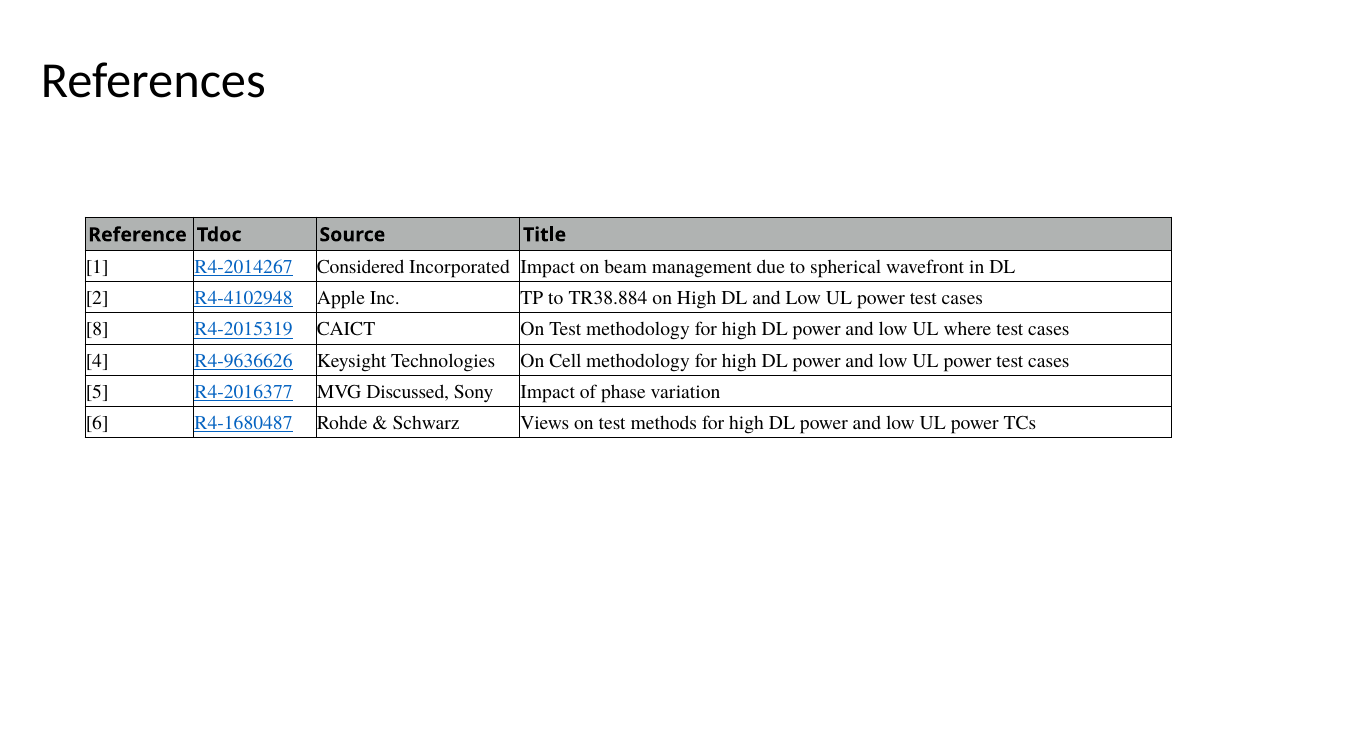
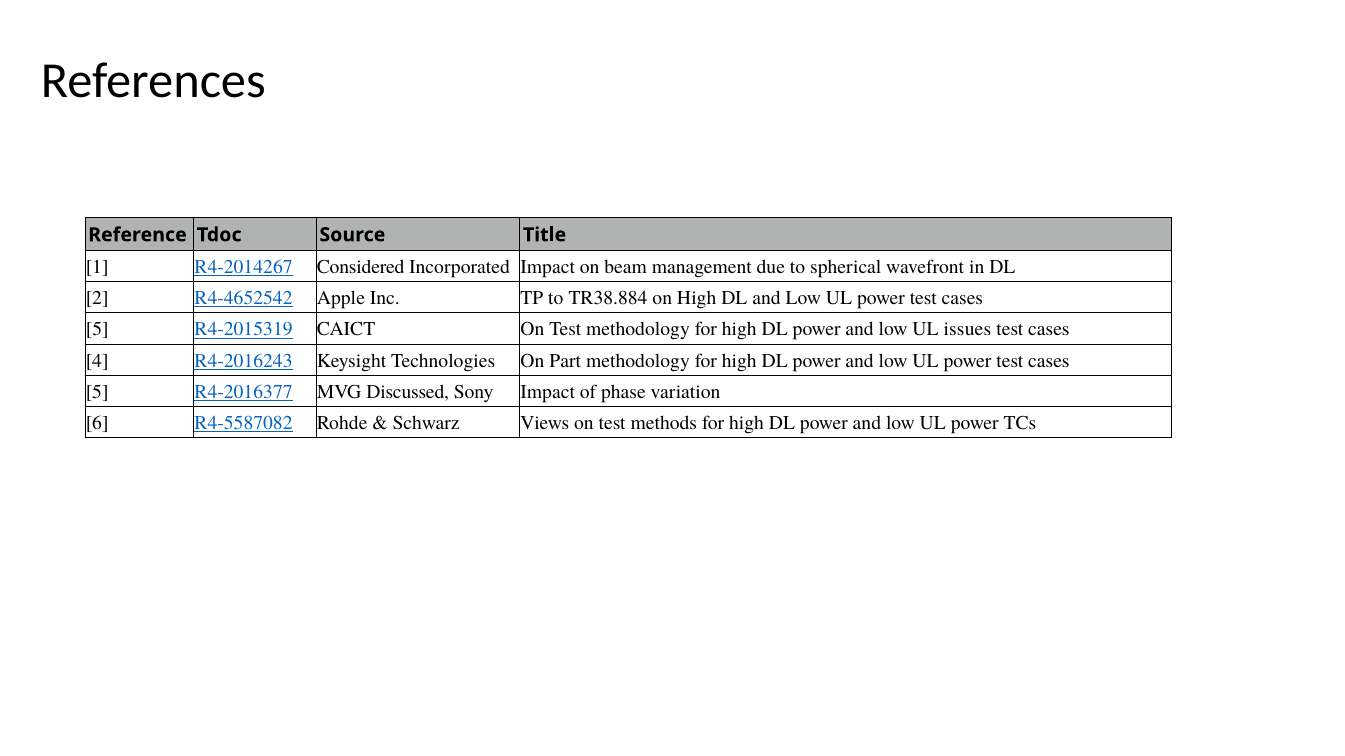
R4-4102948: R4-4102948 -> R4-4652542 (244, 298)
8: 8 -> 5 (97, 330)
where: where -> issues (967, 330)
R4-9636626: R4-9636626 -> R4-2016243 (244, 361)
Cell: Cell -> Part (565, 361)
R4-1680487: R4-1680487 -> R4-5587082 (244, 424)
